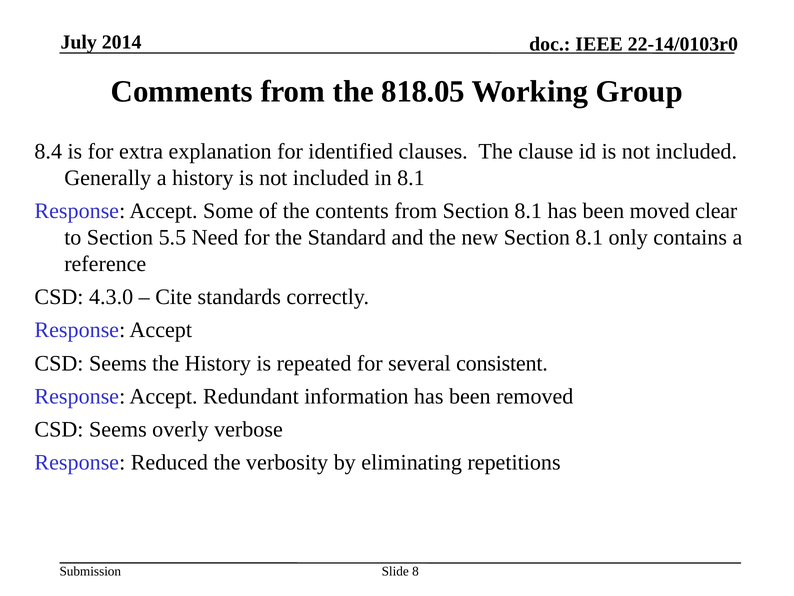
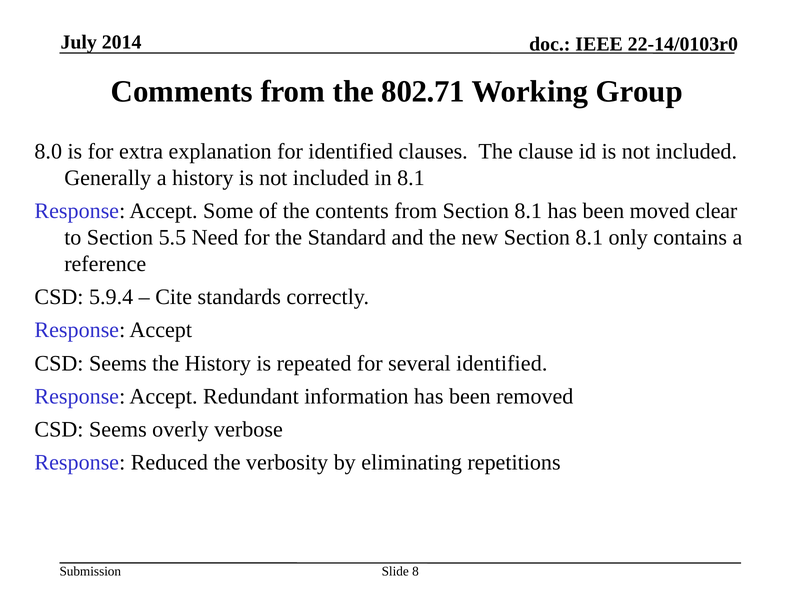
818.05: 818.05 -> 802.71 (423, 91)
8.4: 8.4 -> 8.0 (48, 151)
4.3.0: 4.3.0 -> 5.9.4 (111, 297)
several consistent: consistent -> identified (502, 363)
